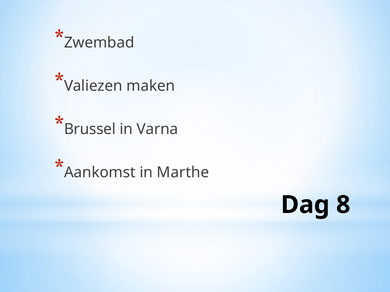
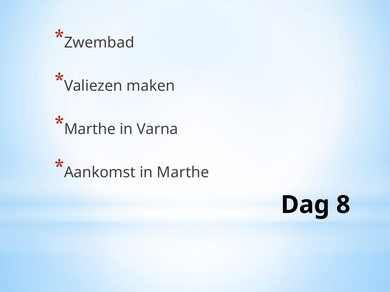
Brussel: Brussel -> Marthe (90, 129)
